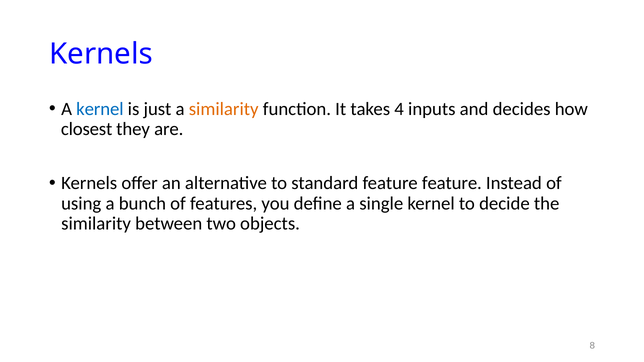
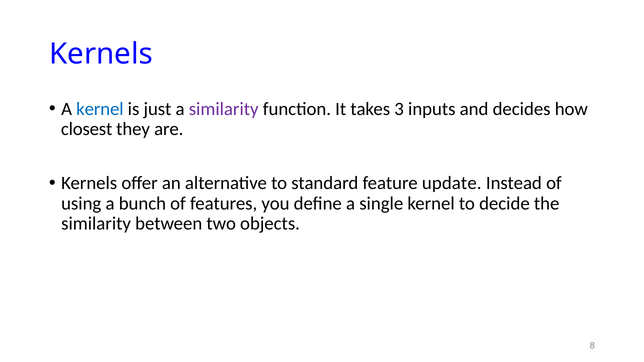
similarity colour: orange -> purple (224, 109)
4: 4 -> 3 (399, 109)
feature feature: feature -> update (452, 183)
